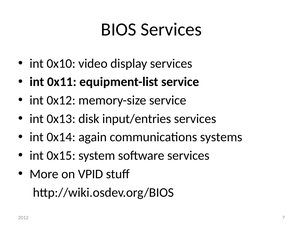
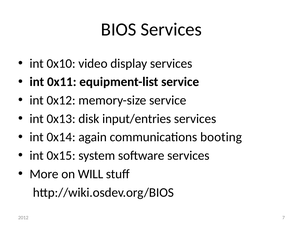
systems: systems -> booting (221, 137)
VPID: VPID -> WILL (91, 173)
